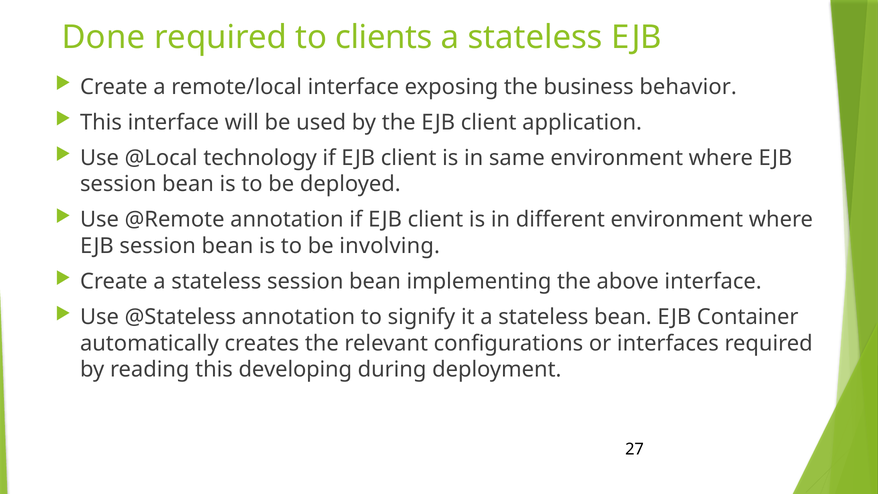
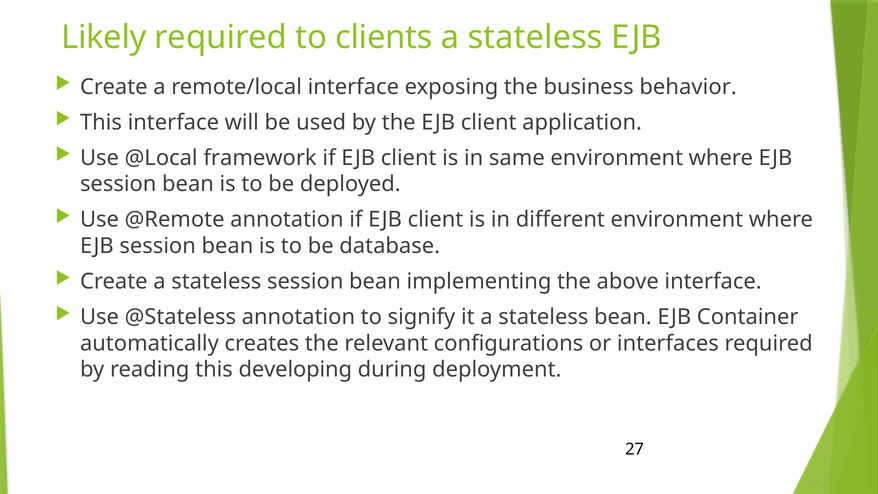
Done: Done -> Likely (104, 37)
technology: technology -> framework (260, 158)
involving: involving -> database (390, 246)
